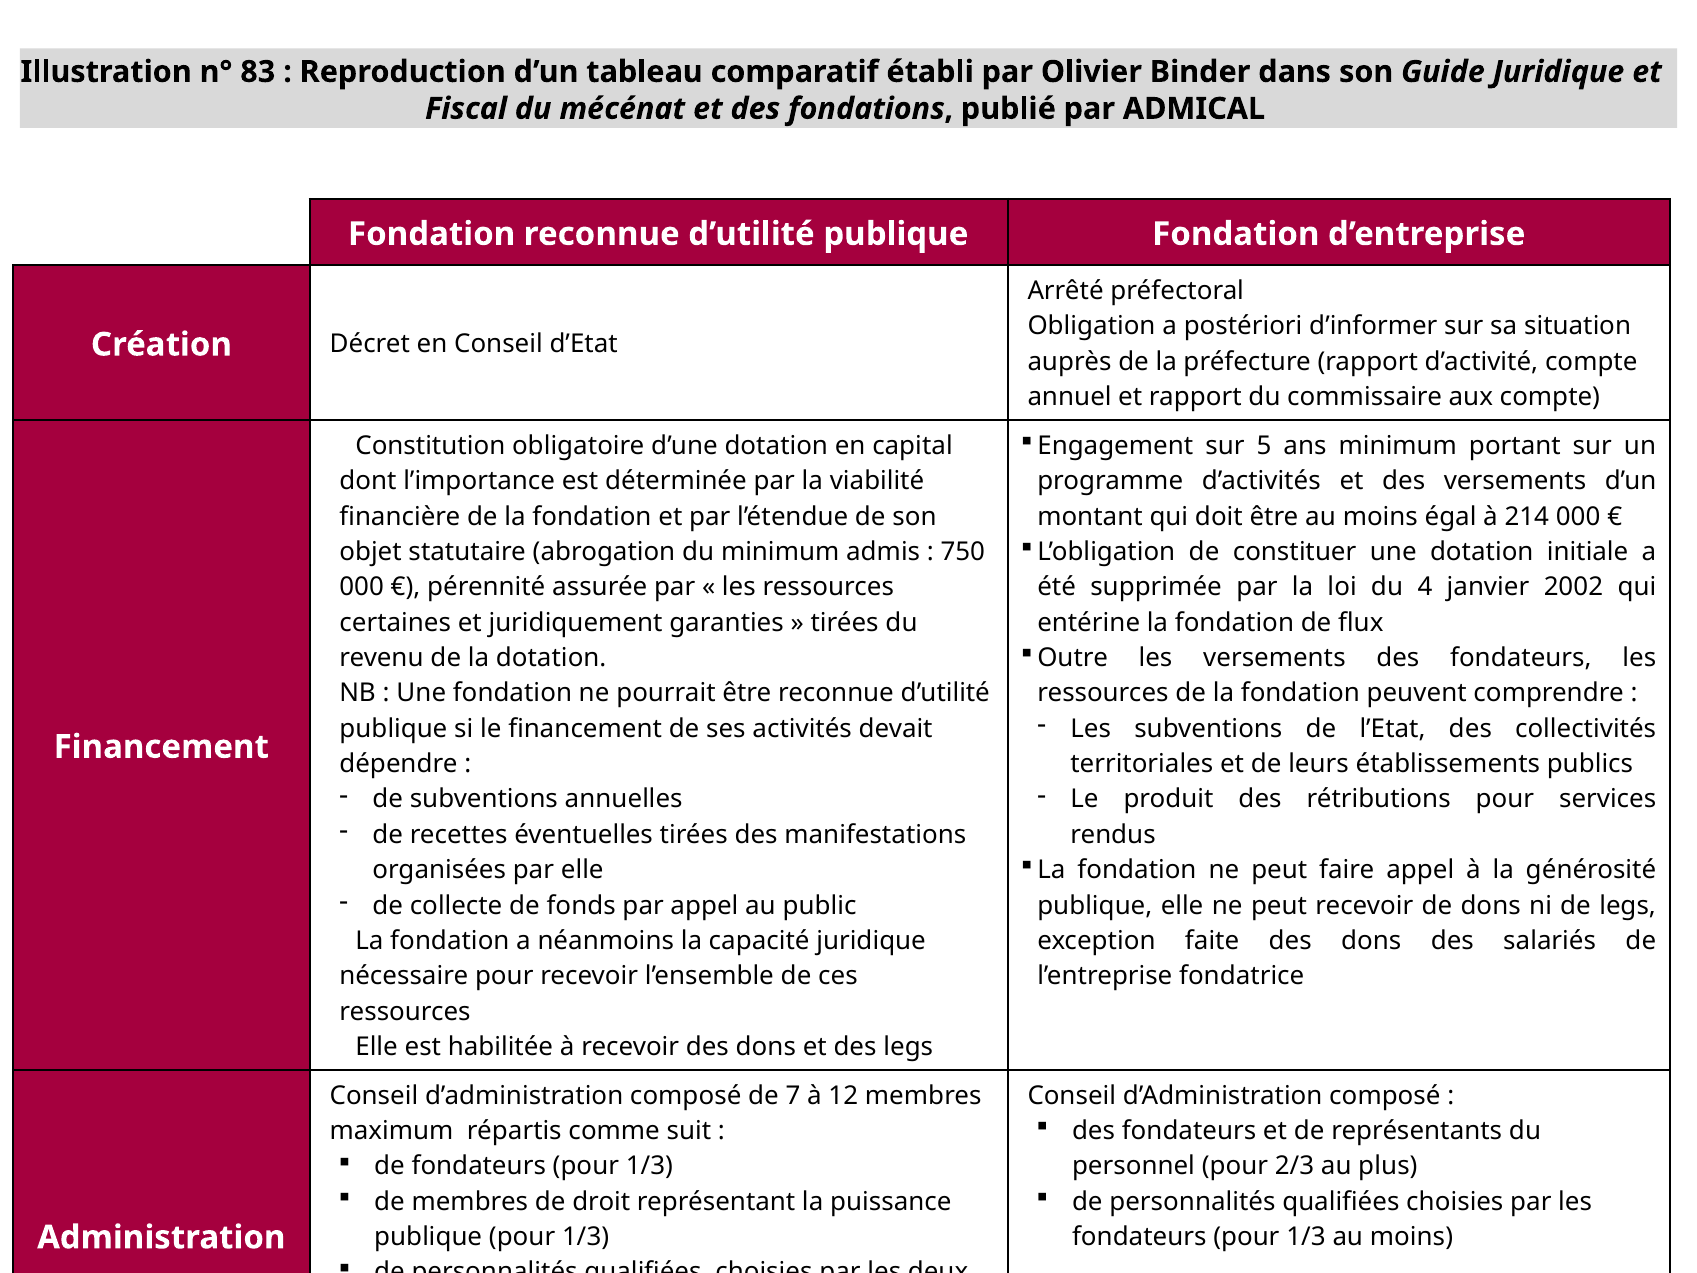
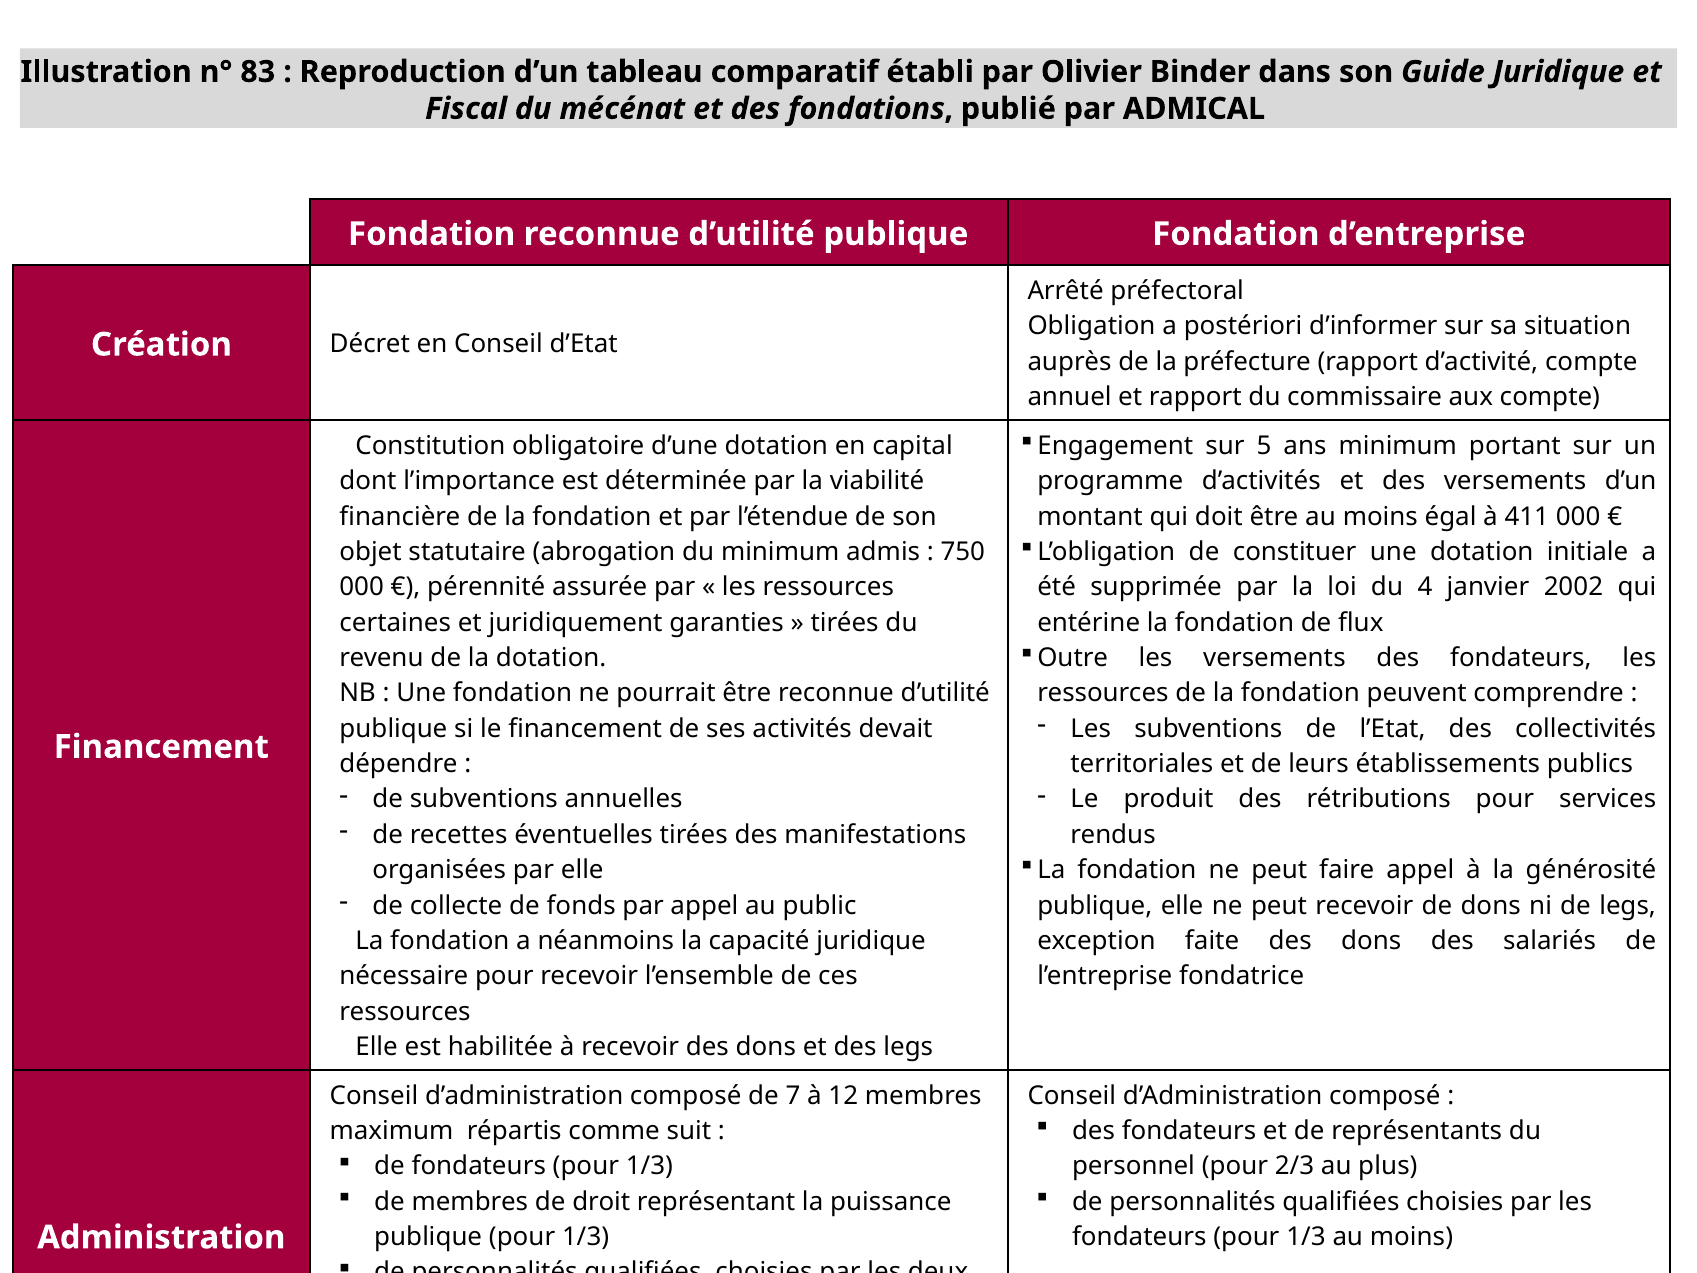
214: 214 -> 411 (1527, 517)
